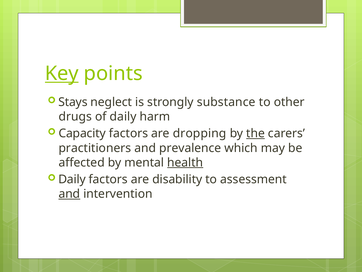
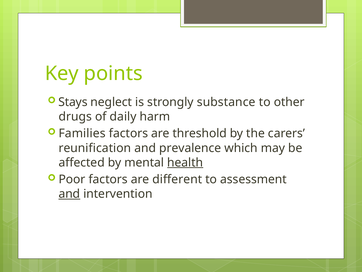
Key underline: present -> none (62, 73)
Capacity: Capacity -> Families (82, 133)
dropping: dropping -> threshold (200, 133)
the underline: present -> none (256, 133)
practitioners: practitioners -> reunification (95, 148)
Daily: Daily -> Poor (72, 179)
disability: disability -> different (177, 179)
